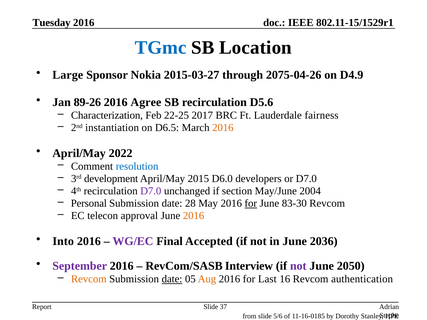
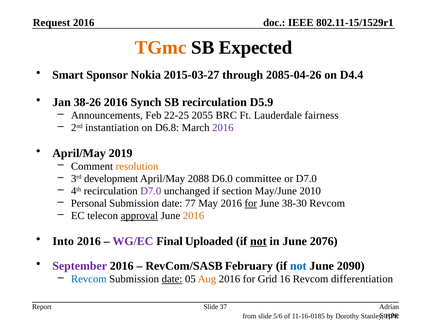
Tuesday: Tuesday -> Request (51, 23)
TGmc colour: blue -> orange (161, 48)
Location: Location -> Expected (256, 48)
Large: Large -> Smart (68, 75)
2075-04-26: 2075-04-26 -> 2085-04-26 (294, 75)
D4.9: D4.9 -> D4.4 (352, 75)
89-26: 89-26 -> 38-26 (87, 102)
Agree: Agree -> Synch (146, 102)
D5.6: D5.6 -> D5.9 (261, 102)
Characterization: Characterization -> Announcements (107, 115)
2017: 2017 -> 2055 (202, 115)
D6.5: D6.5 -> D6.8 (167, 128)
2016 colour: orange -> purple (223, 128)
2022: 2022 -> 2019 (121, 153)
resolution colour: blue -> orange (137, 166)
2015: 2015 -> 2088 (198, 179)
developers: developers -> committee (258, 179)
2004: 2004 -> 2010 (310, 191)
28: 28 -> 77 (190, 204)
83-30: 83-30 -> 38-30 (294, 204)
approval underline: none -> present (139, 216)
Accepted: Accepted -> Uploaded (209, 241)
not underline: none -> present (258, 241)
2036: 2036 -> 2076 (324, 241)
Interview: Interview -> February (249, 266)
not colour: purple -> blue (298, 266)
2050: 2050 -> 2090 (351, 266)
Revcom colour: orange -> blue (89, 279)
Last: Last -> Grid (267, 279)
authentication: authentication -> differentiation (362, 279)
